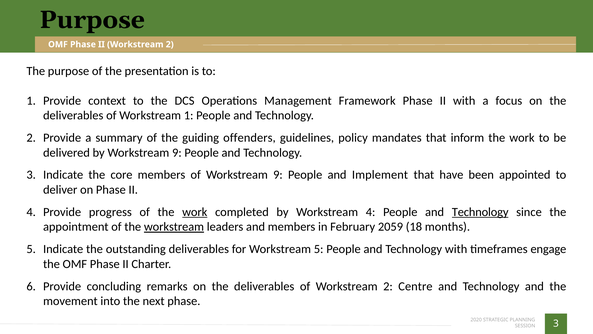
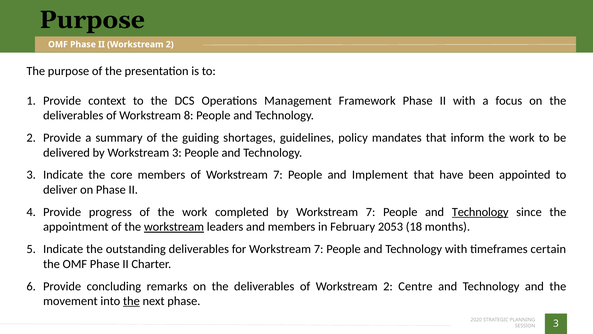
Workstream 1: 1 -> 8 (189, 115)
offenders: offenders -> shortages (249, 138)
by Workstream 9: 9 -> 3 (177, 152)
of Workstream 9: 9 -> 7 (278, 175)
work underline: present -> none (195, 212)
by Workstream 4: 4 -> 7 (371, 212)
2059: 2059 -> 2053 (390, 227)
for Workstream 5: 5 -> 7 (319, 249)
engage: engage -> certain (548, 249)
the underline: none -> present (131, 301)
